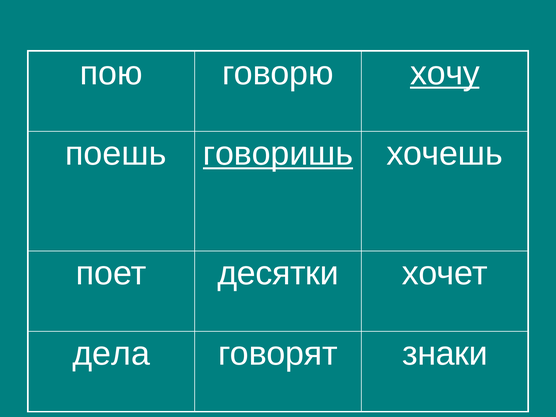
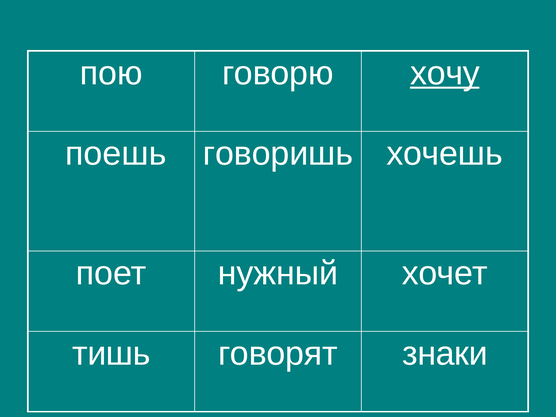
говоришь underline: present -> none (278, 154)
десятки: десятки -> нужный (278, 273)
дела: дела -> тишь (111, 354)
